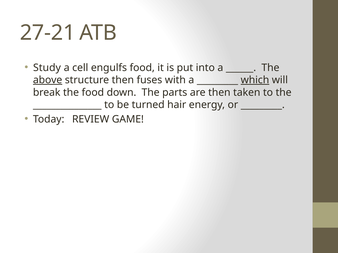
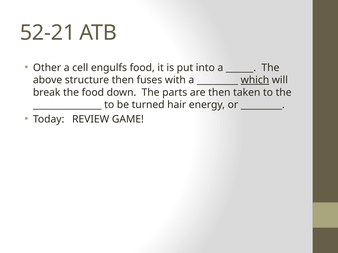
27-21: 27-21 -> 52-21 (48, 33)
Study: Study -> Other (47, 68)
above underline: present -> none (48, 80)
